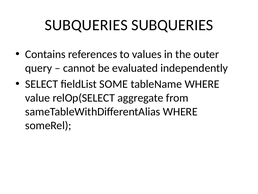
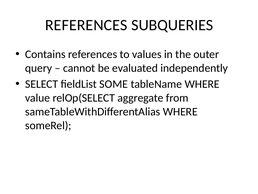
SUBQUERIES: SUBQUERIES -> REFERENCES (86, 25)
